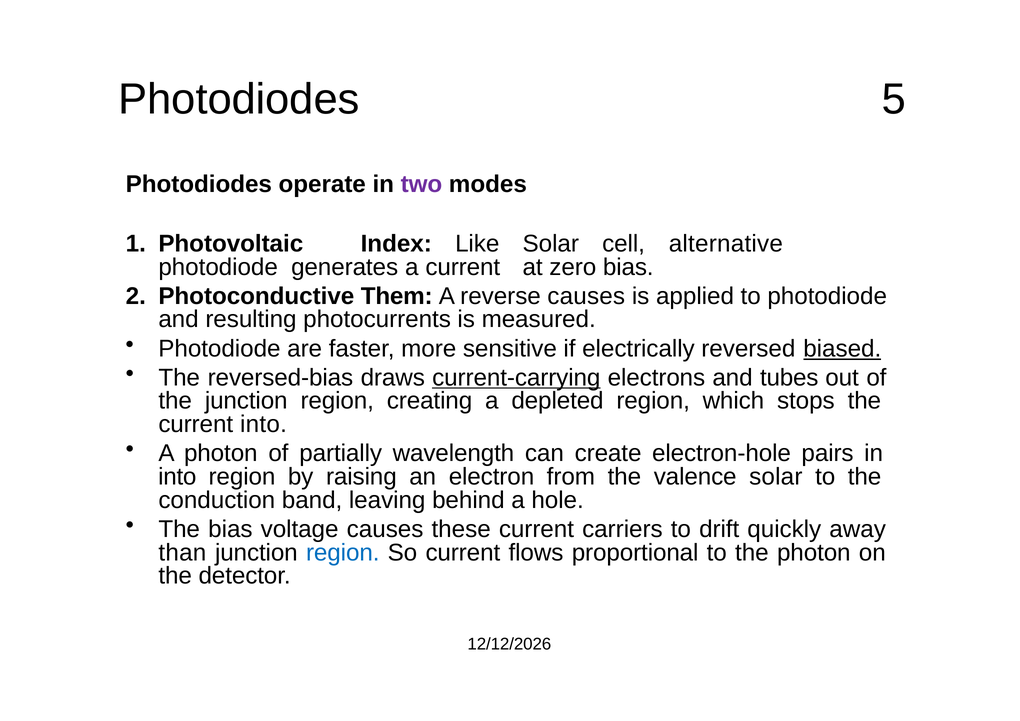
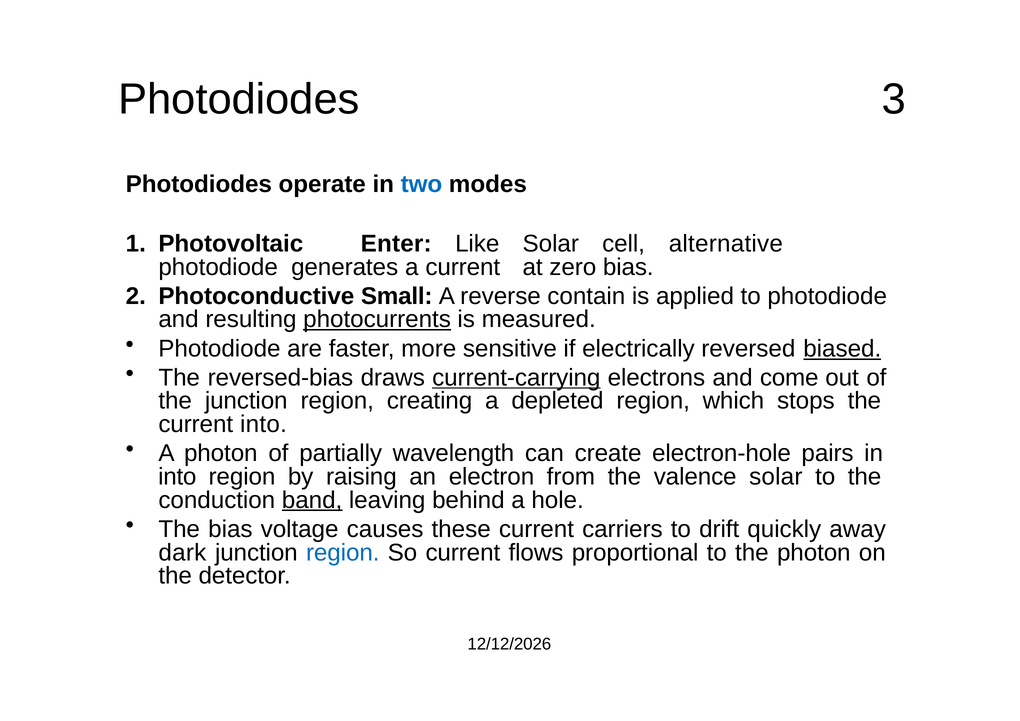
5: 5 -> 3 (894, 100)
two colour: purple -> blue (421, 184)
Index: Index -> Enter (396, 244)
Them: Them -> Small (397, 296)
reverse causes: causes -> contain (586, 296)
photocurrents underline: none -> present (377, 320)
tubes: tubes -> come (789, 378)
band underline: none -> present (312, 500)
than: than -> dark (182, 553)
